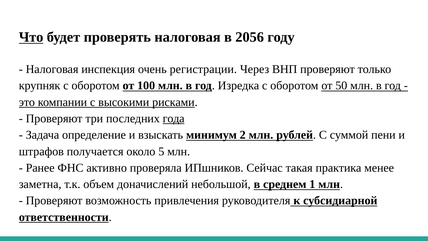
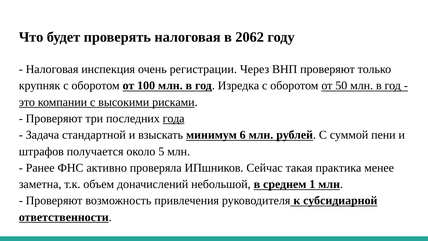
Что underline: present -> none (31, 37)
2056: 2056 -> 2062 (250, 37)
определение: определение -> стандартной (94, 135)
2: 2 -> 6 (243, 135)
